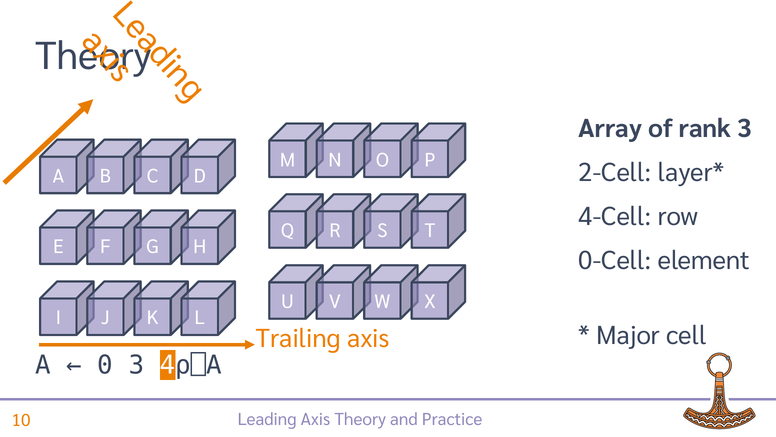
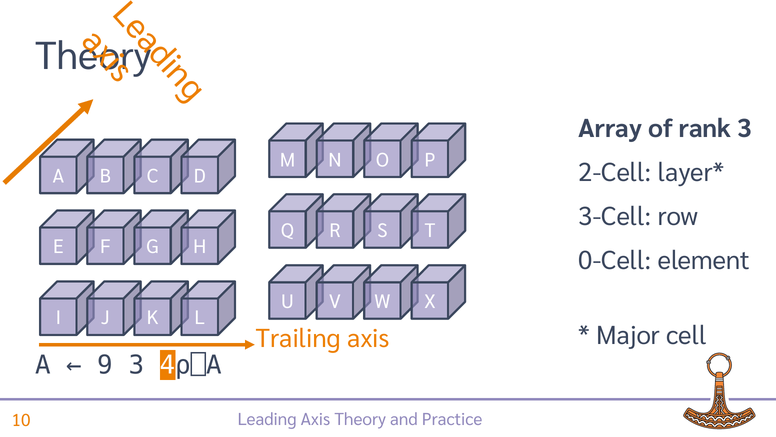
4-Cell: 4-Cell -> 3-Cell (615, 217)
0: 0 -> 9 (105, 365)
